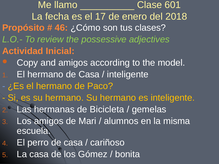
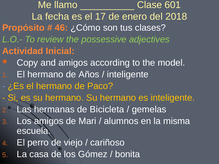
hermano de Casa: Casa -> Años (89, 75)
perro de casa: casa -> viejo (73, 143)
